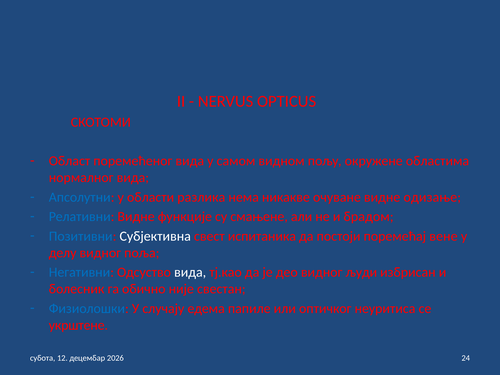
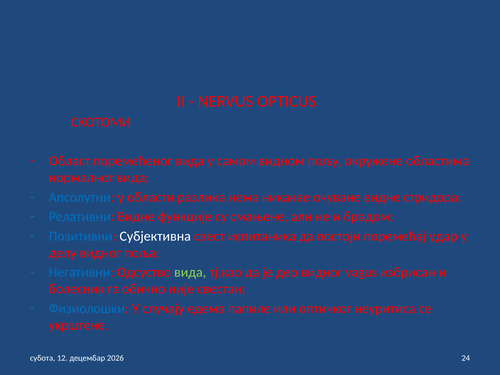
одизање: одизање -> стридора (432, 197)
вене: вене -> удар (443, 236)
вида colour: white -> light green (190, 272)
људи: људи -> vagus (361, 272)
